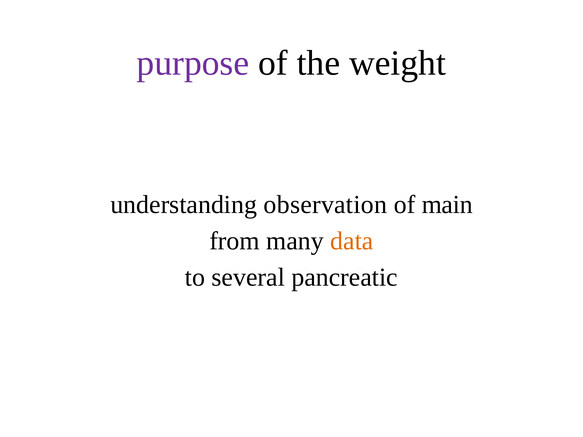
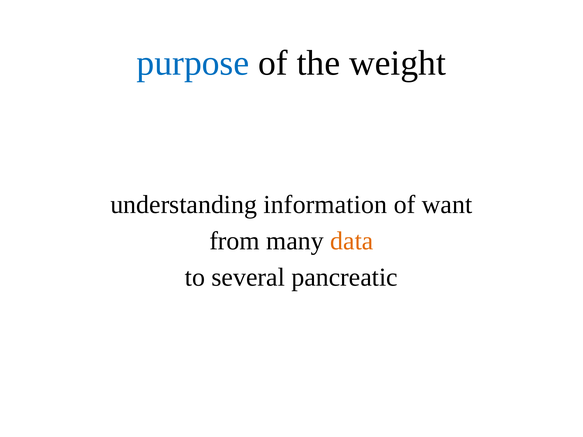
purpose colour: purple -> blue (193, 63)
observation: observation -> information (325, 205)
main: main -> want (447, 205)
